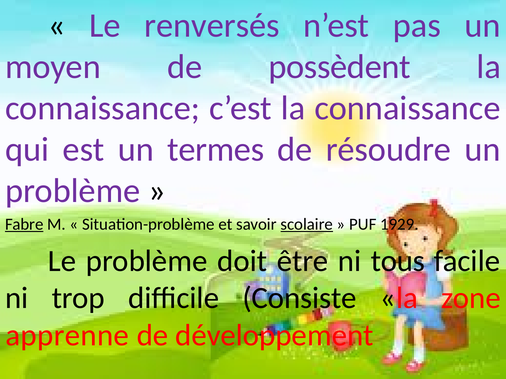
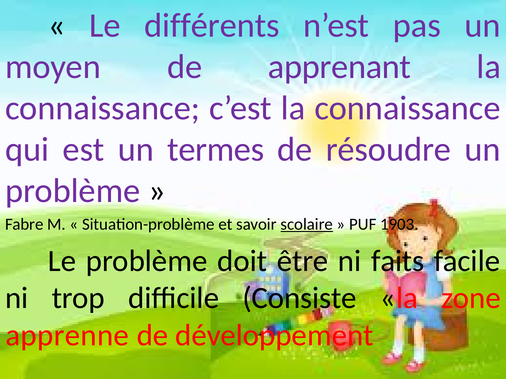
renversés: renversés -> différents (212, 26)
possèdent: possèdent -> apprenant (340, 67)
Fabre underline: present -> none (24, 224)
1929: 1929 -> 1903 (399, 224)
tous: tous -> faits (398, 261)
